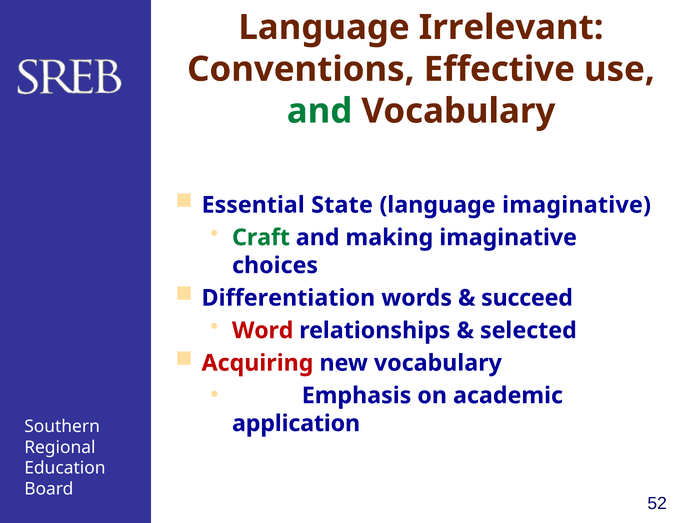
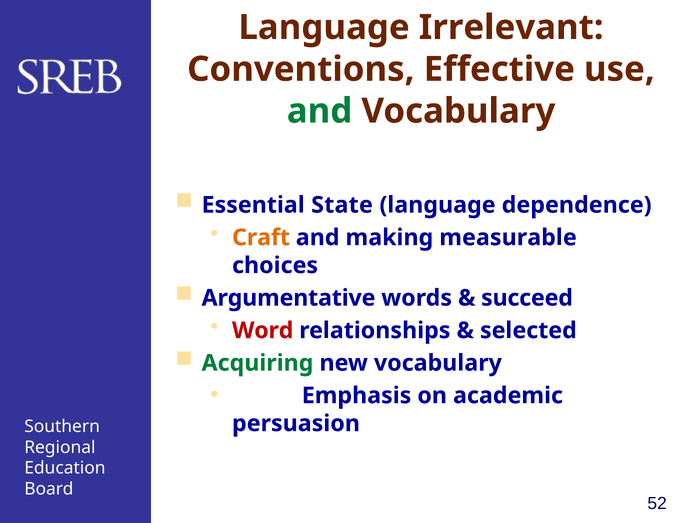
language imaginative: imaginative -> dependence (577, 205)
Craft colour: green -> orange (261, 237)
making imaginative: imaginative -> measurable (508, 237)
Differentiation: Differentiation -> Argumentative (288, 298)
Acquiring colour: red -> green (257, 363)
application: application -> persuasion (296, 423)
